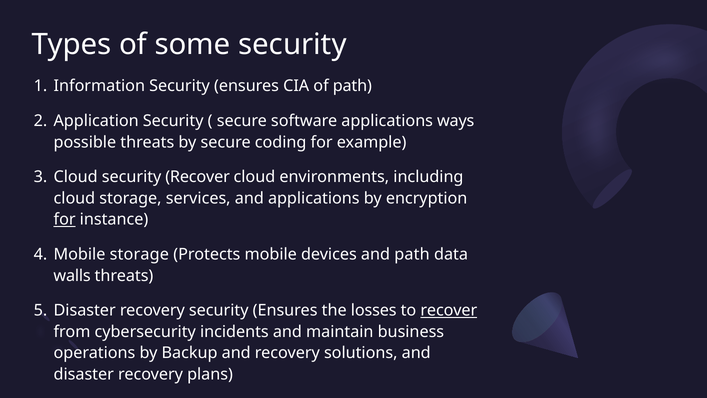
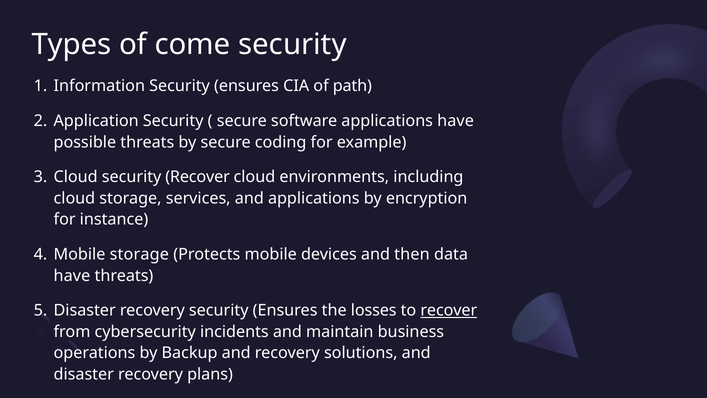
some: some -> come (193, 45)
applications ways: ways -> have (456, 121)
for underline: present -> none (65, 219)
and path: path -> then (412, 254)
walls: walls -> have (72, 275)
